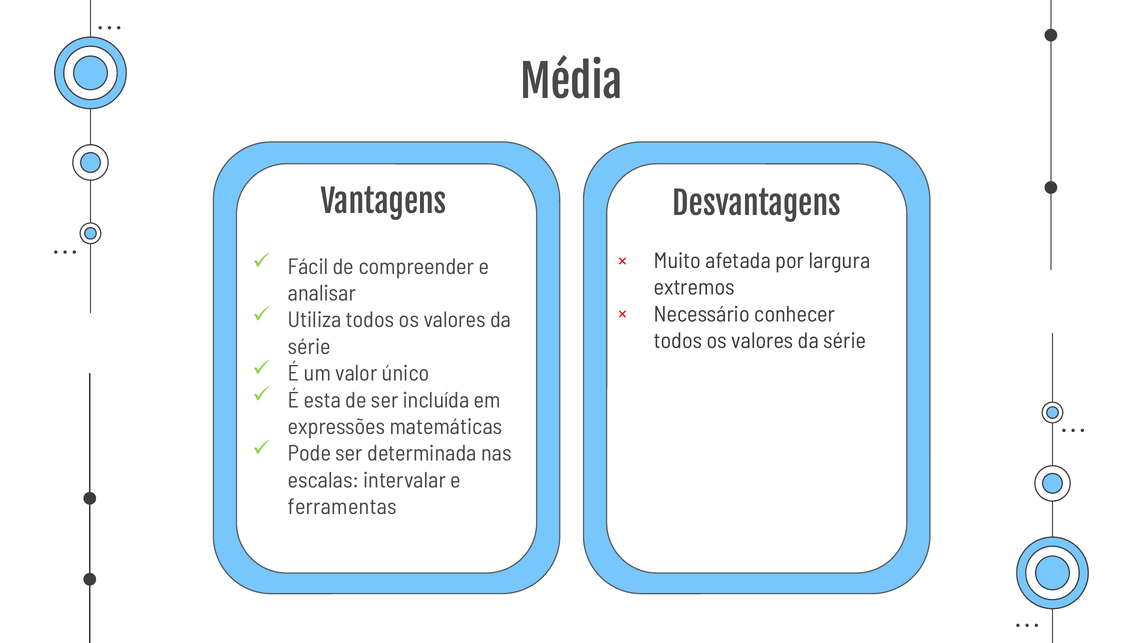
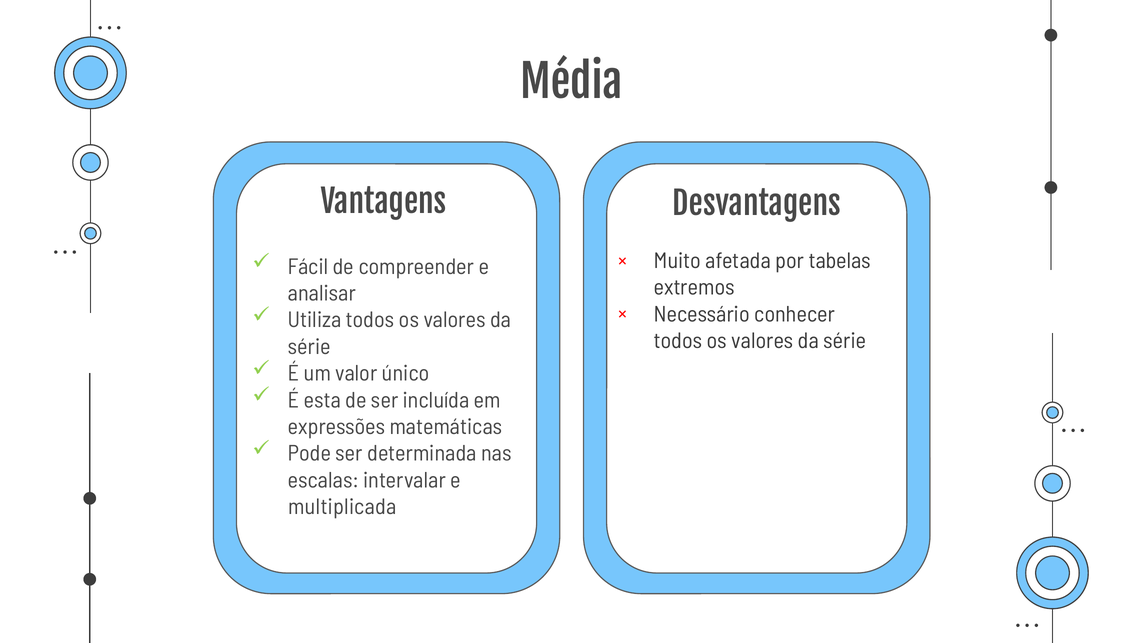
largura: largura -> tabelas (840, 261)
ferramentas: ferramentas -> multiplicada (342, 507)
